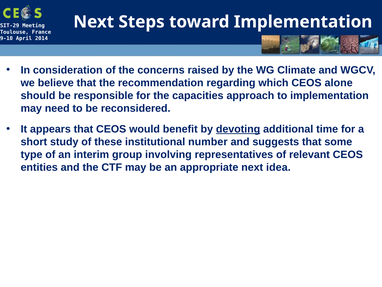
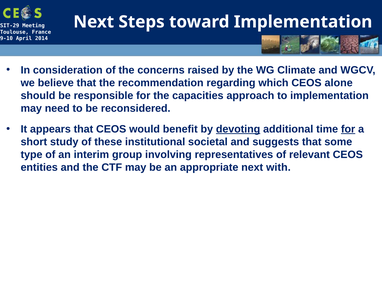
for underline: none -> present (348, 129)
number: number -> societal (208, 142)
idea: idea -> with (278, 167)
